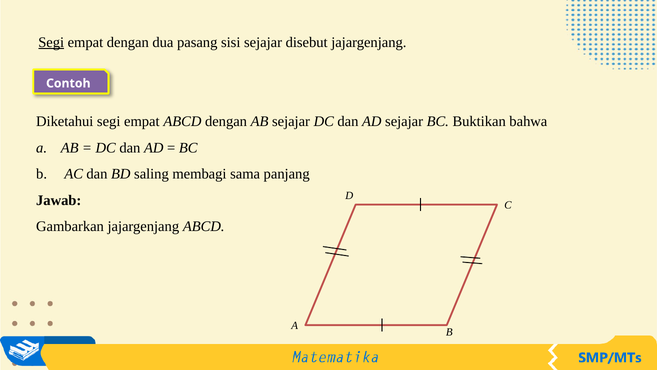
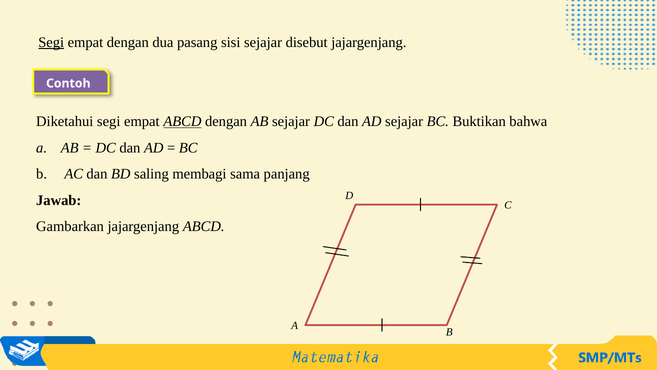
ABCD underline: none -> present (182, 121)
